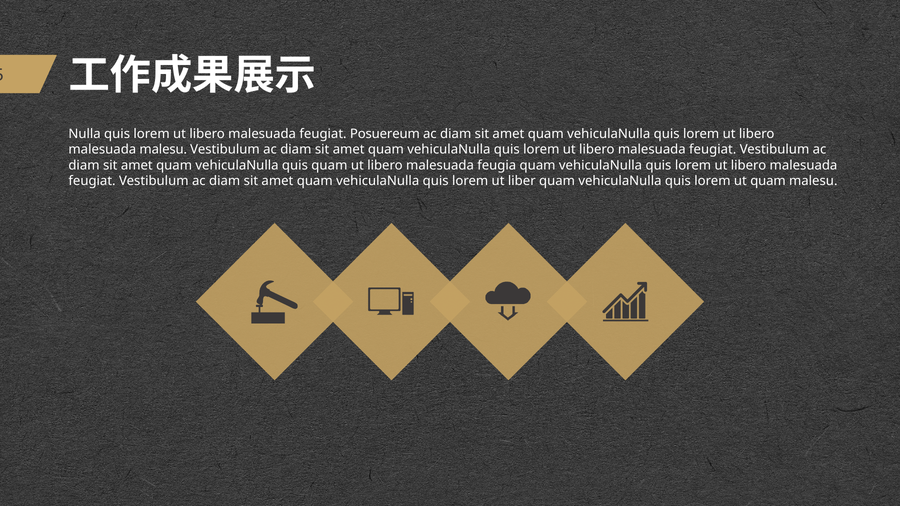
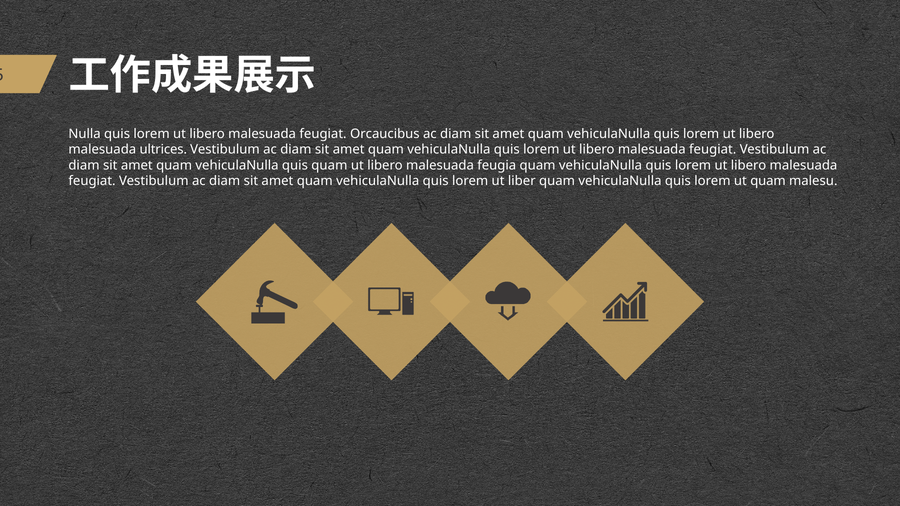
Posuereum: Posuereum -> Orcaucibus (385, 134)
malesuada malesu: malesu -> ultrices (163, 150)
